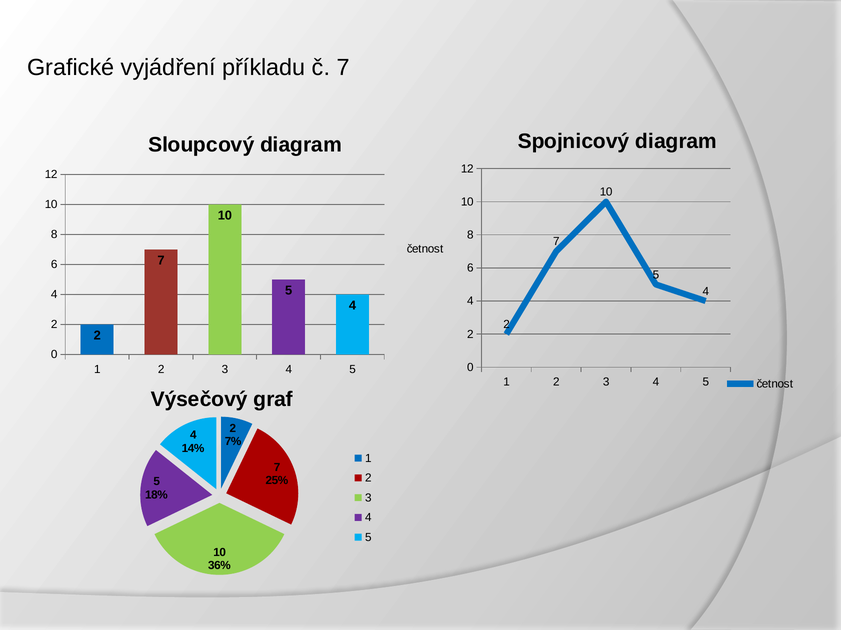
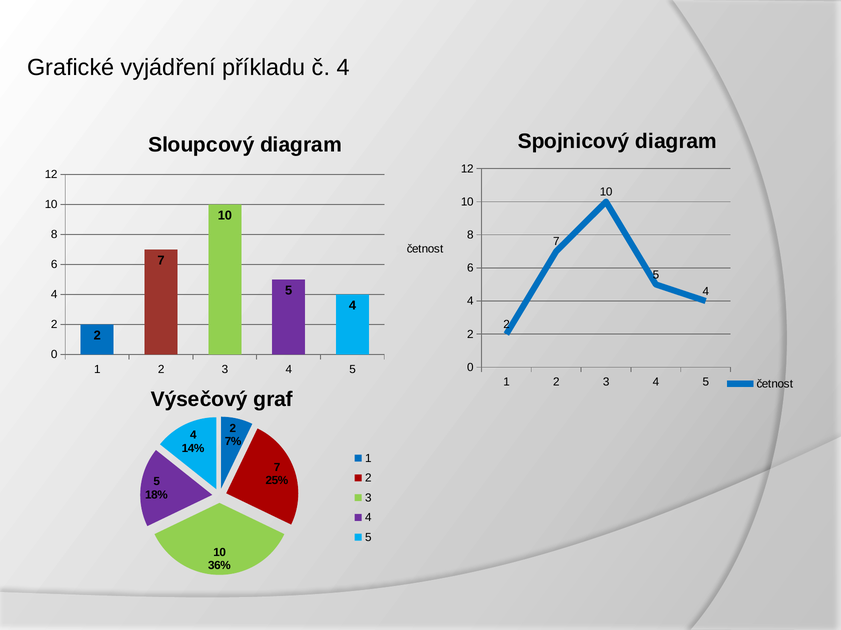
č 7: 7 -> 4 (343, 68)
